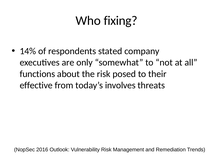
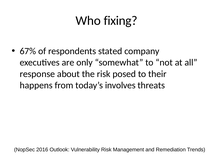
14%: 14% -> 67% (28, 51)
functions: functions -> response (37, 74)
effective: effective -> happens (36, 85)
